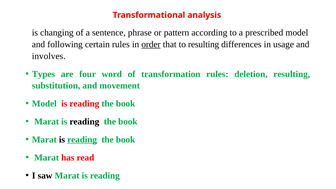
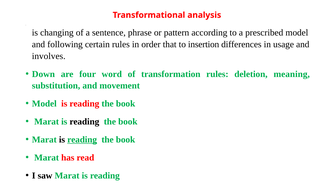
order underline: present -> none (151, 44)
to resulting: resulting -> insertion (204, 44)
Types: Types -> Down (43, 74)
deletion resulting: resulting -> meaning (292, 74)
